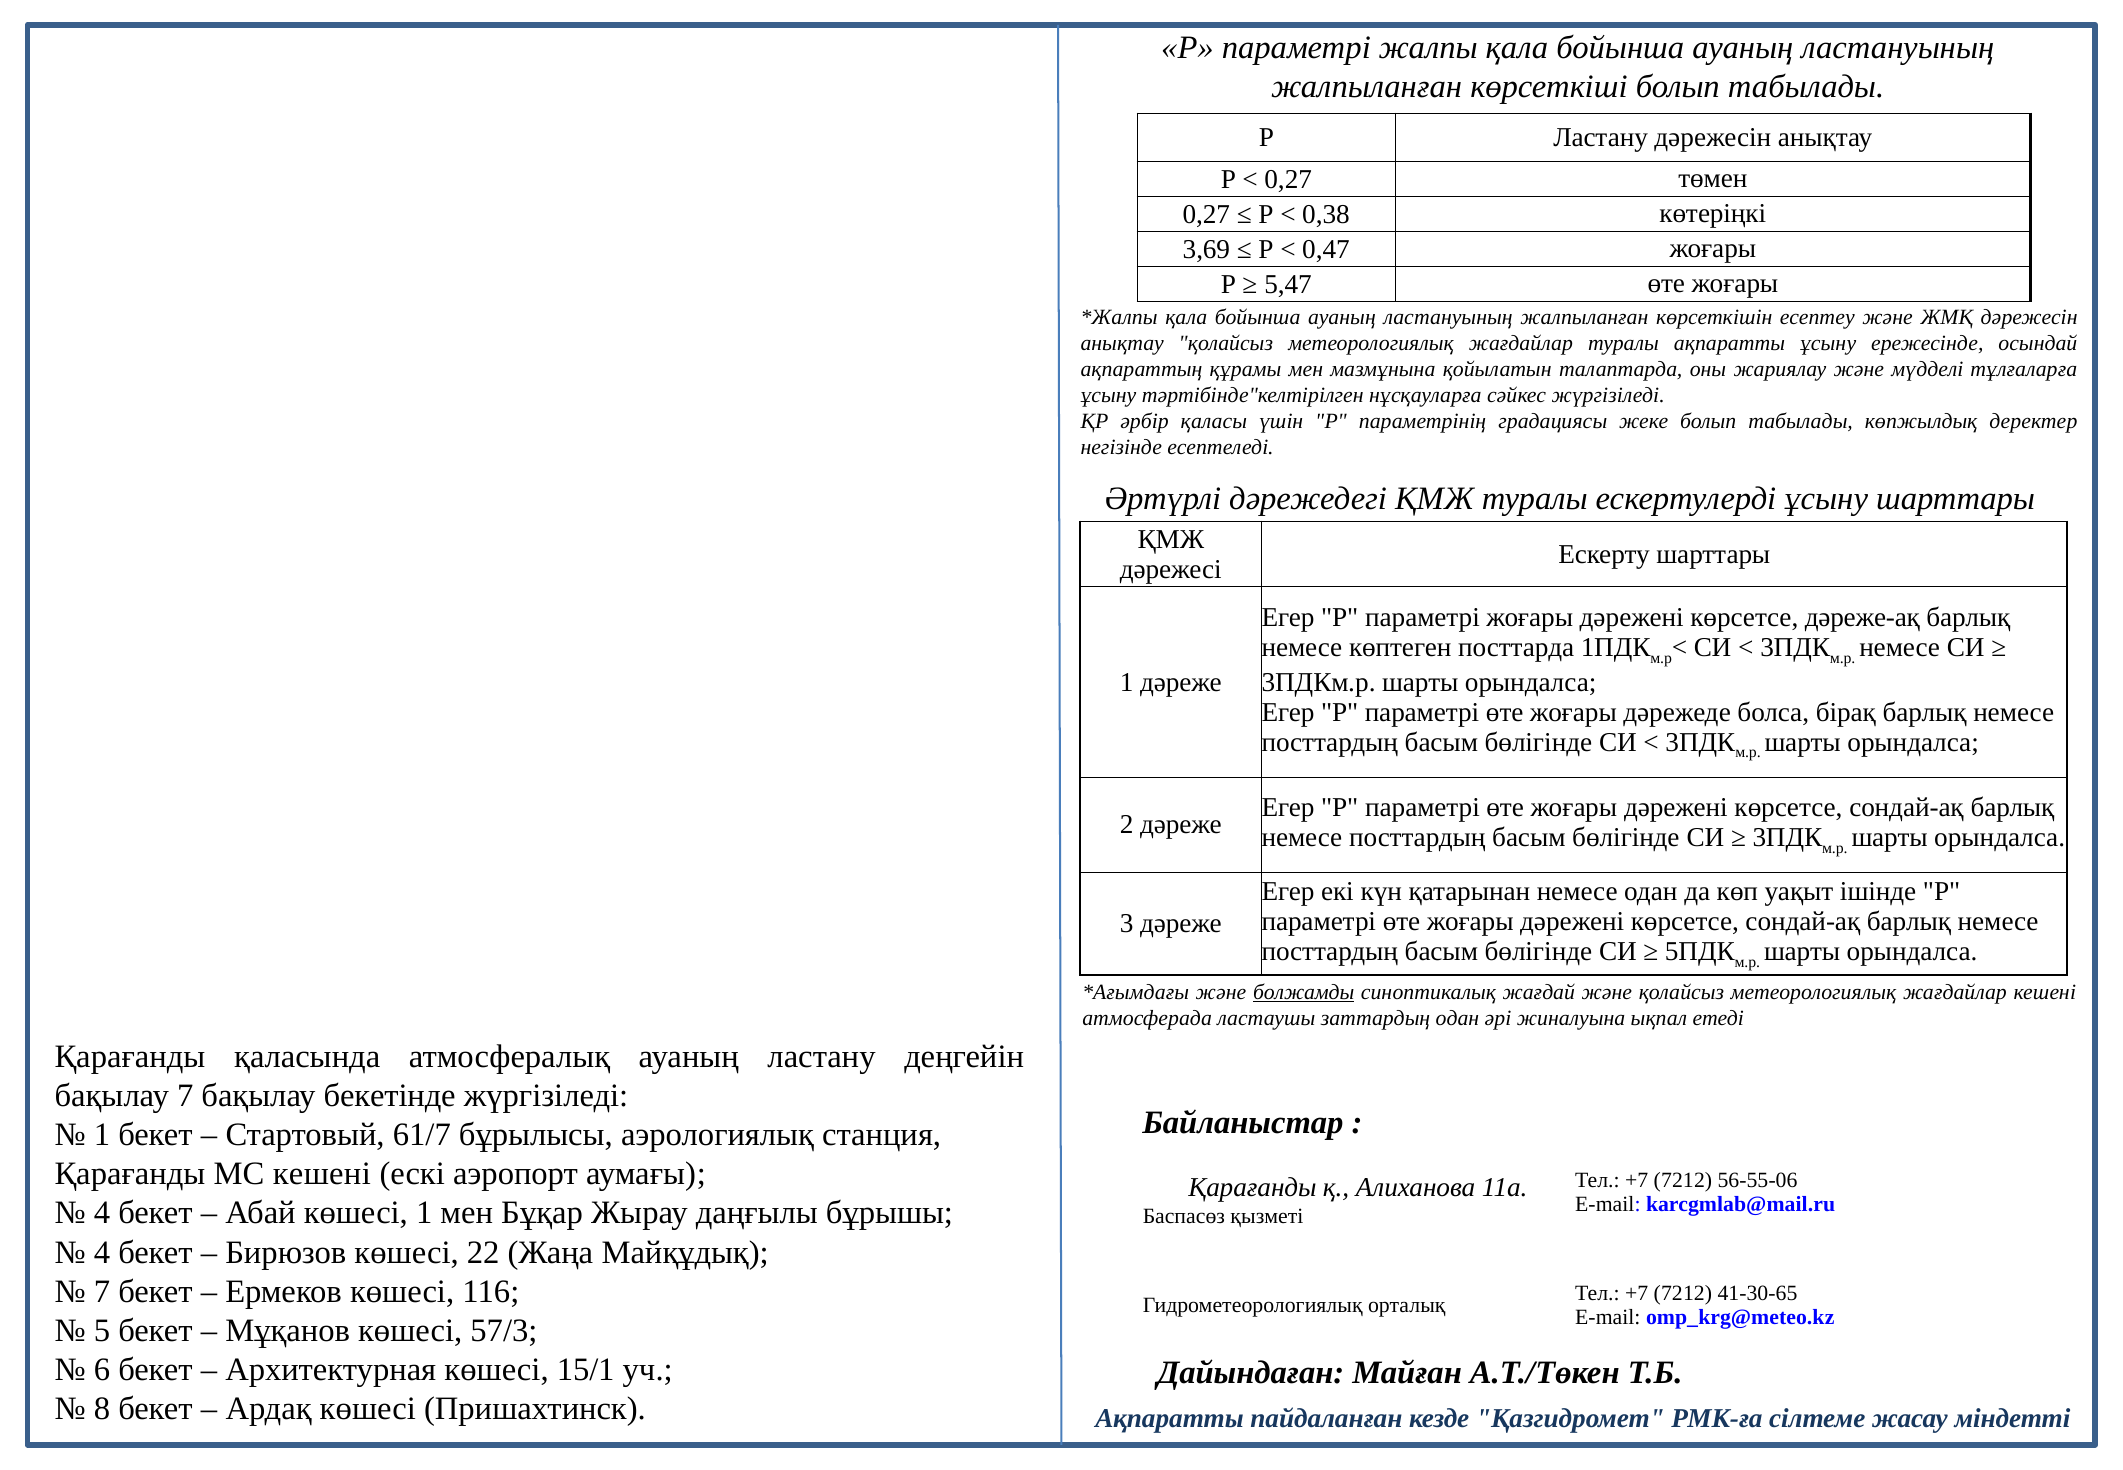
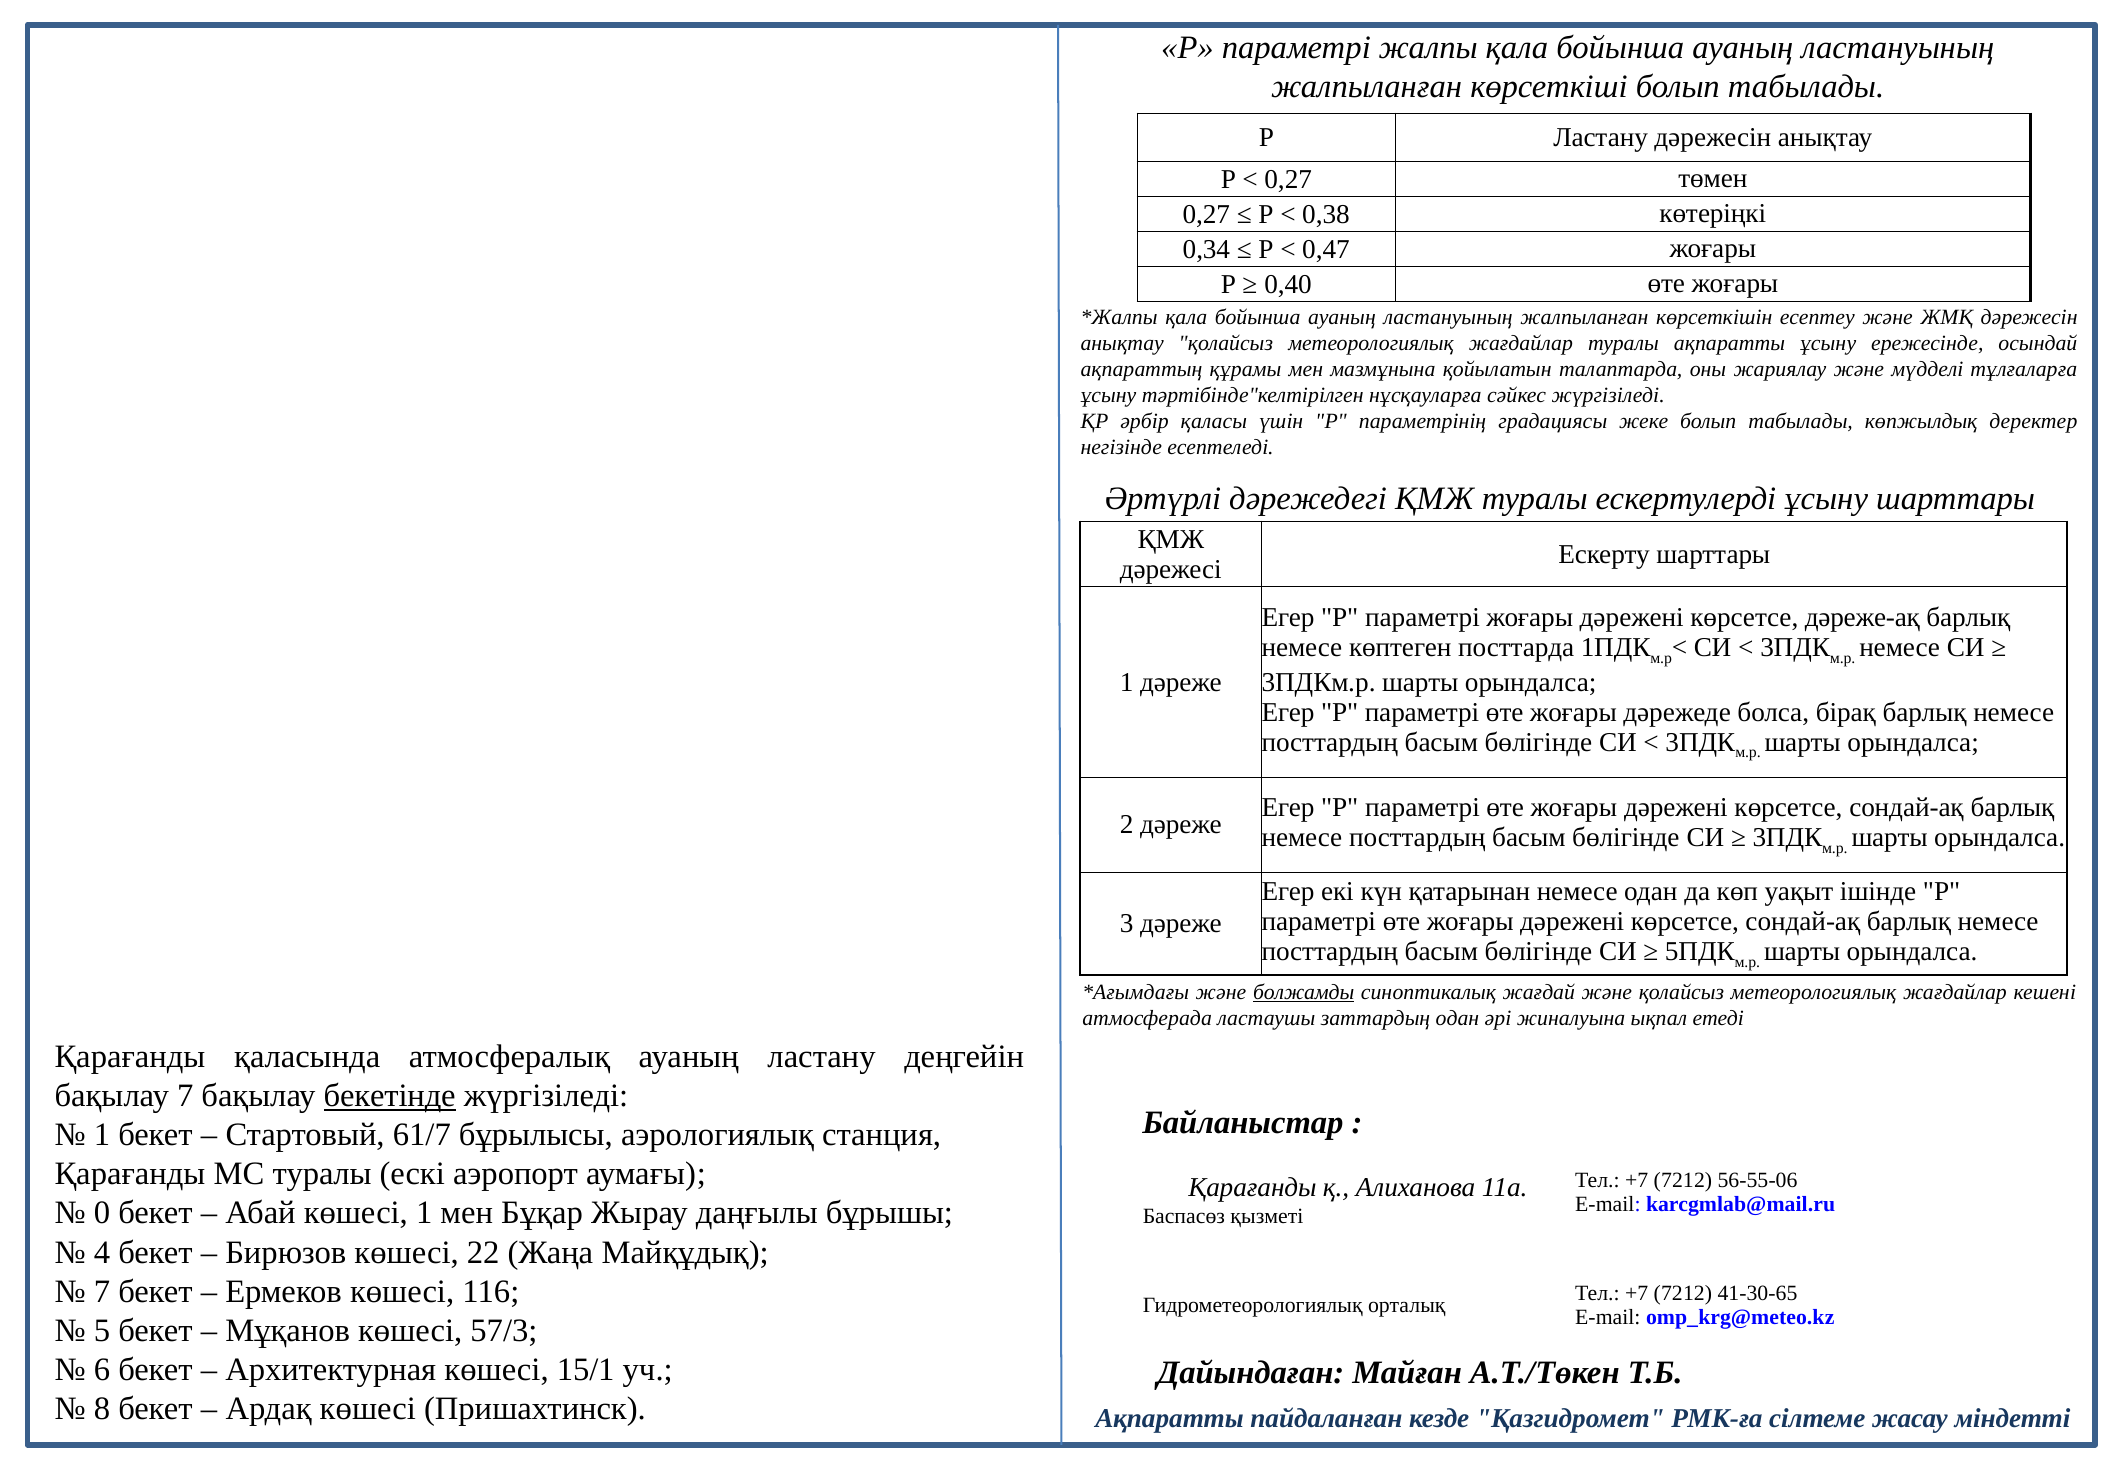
3,69: 3,69 -> 0,34 (1206, 250)
5,47: 5,47 -> 0,40 (1288, 285)
бекетінде underline: none -> present (390, 1095)
МС кешені: кешені -> туралы (322, 1174)
4: 4 -> 0 (102, 1213)
